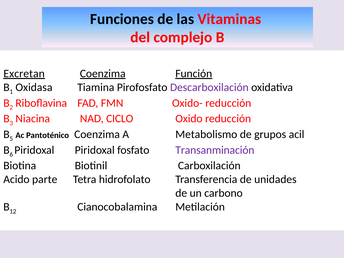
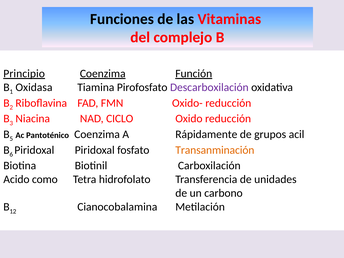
Excretan: Excretan -> Principio (24, 74)
Metabolismo: Metabolismo -> Rápidamente (206, 134)
Transanminación colour: purple -> orange (215, 150)
parte: parte -> como (45, 179)
